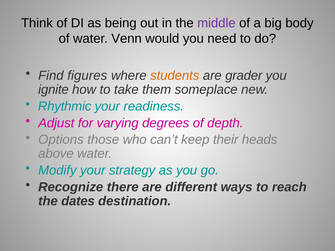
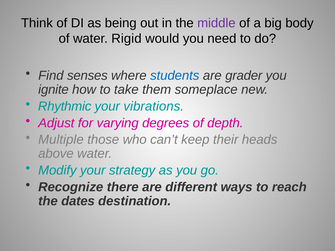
Venn: Venn -> Rigid (126, 39)
figures: figures -> senses (87, 76)
students colour: orange -> blue (175, 76)
readiness: readiness -> vibrations (154, 106)
Options: Options -> Multiple (61, 140)
